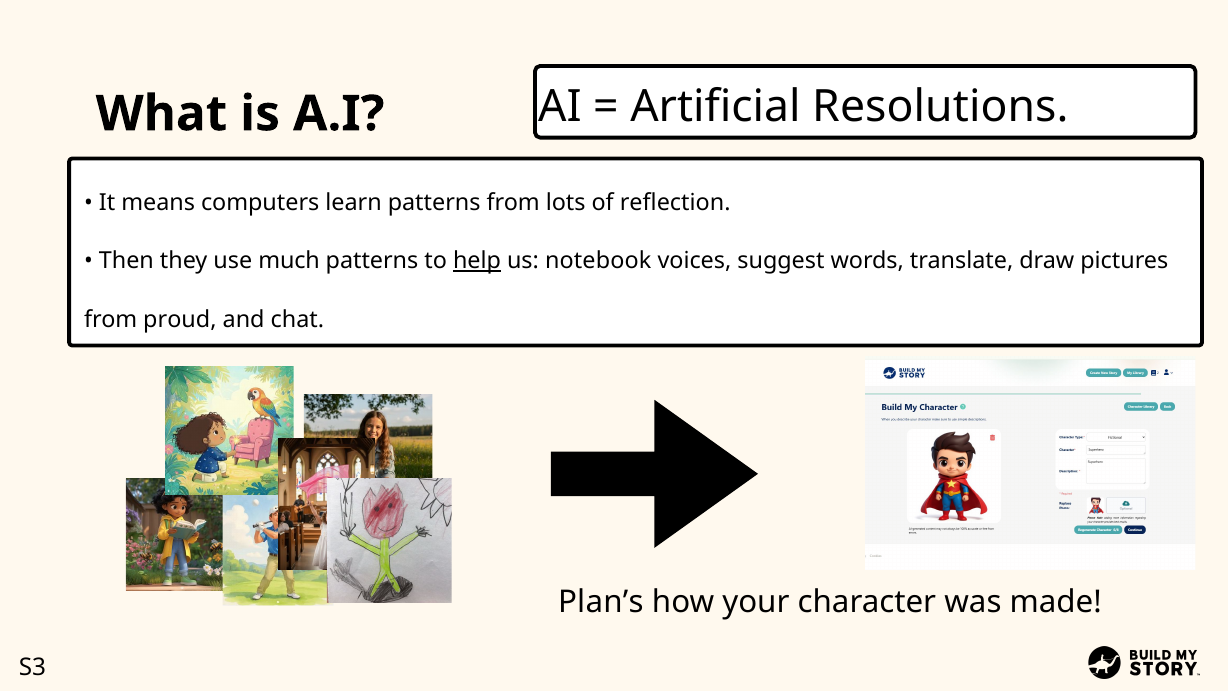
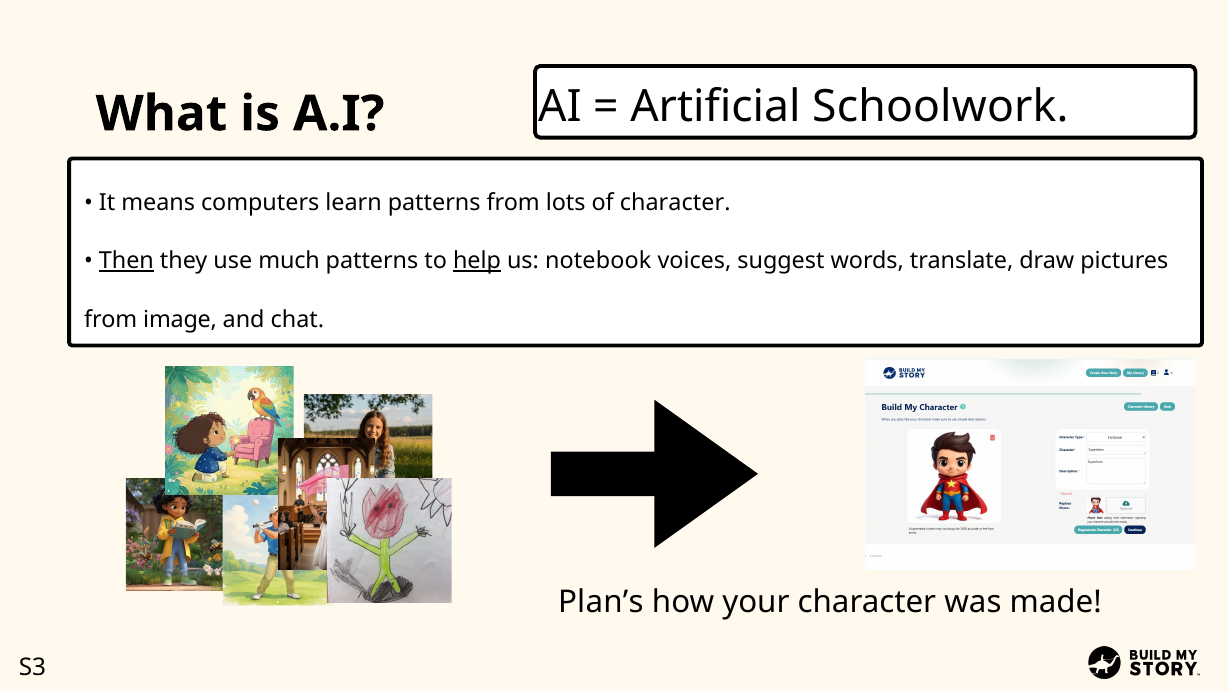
Resolutions: Resolutions -> Schoolwork (940, 107)
of reflection: reflection -> character (675, 203)
Then underline: none -> present (126, 261)
proud: proud -> image (180, 319)
